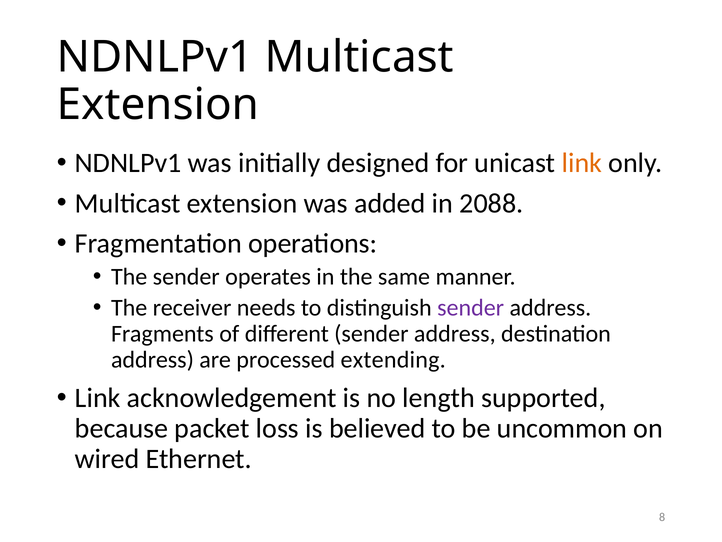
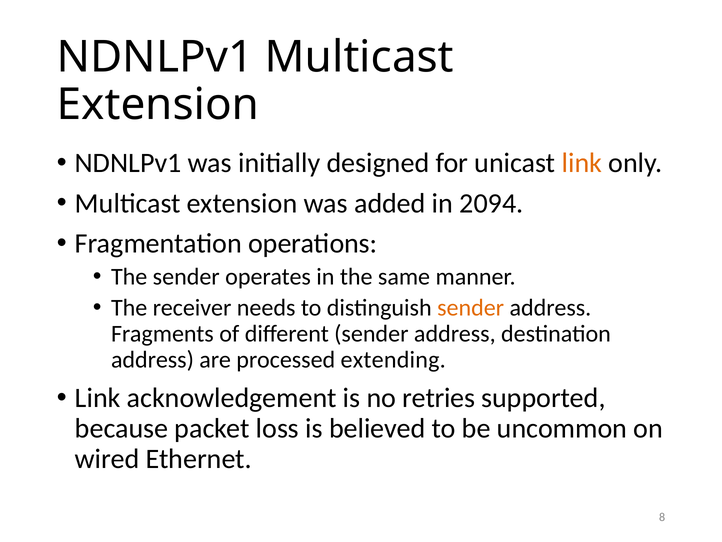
2088: 2088 -> 2094 (491, 203)
sender colour: purple -> orange (471, 308)
length: length -> retries (439, 398)
